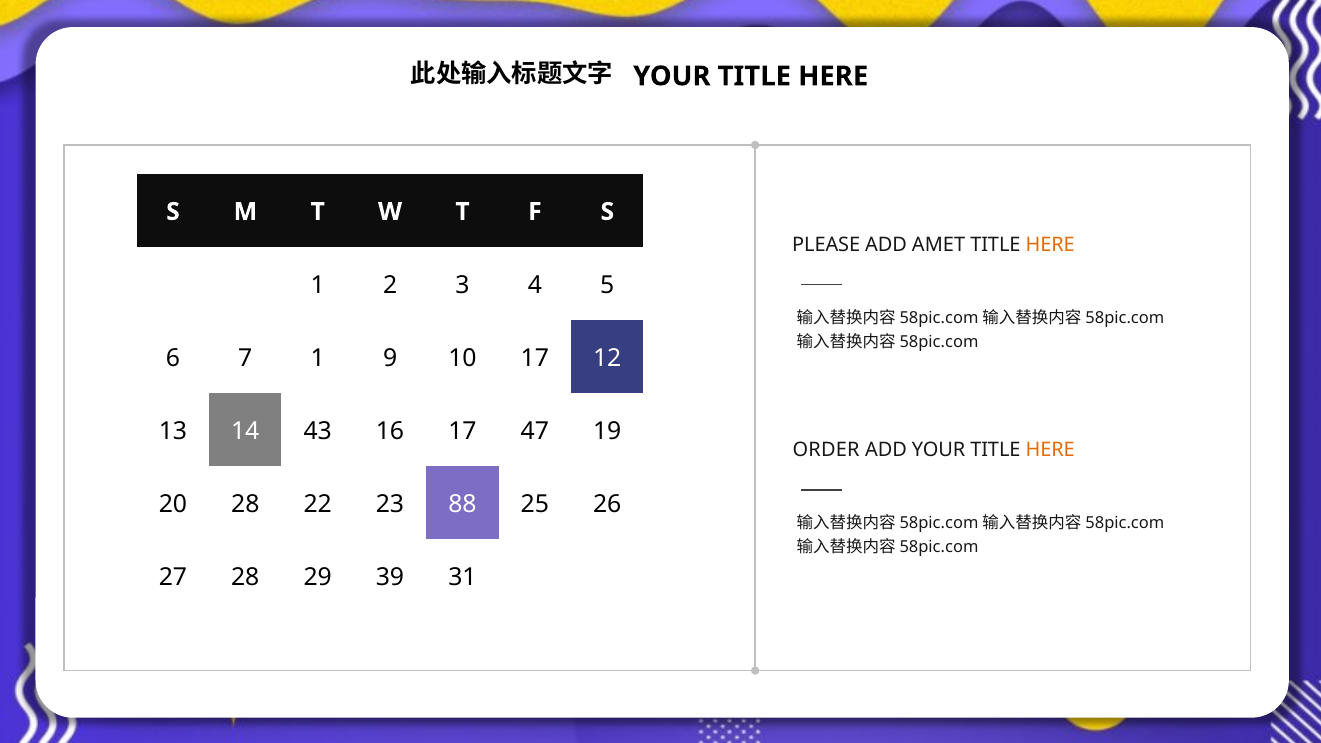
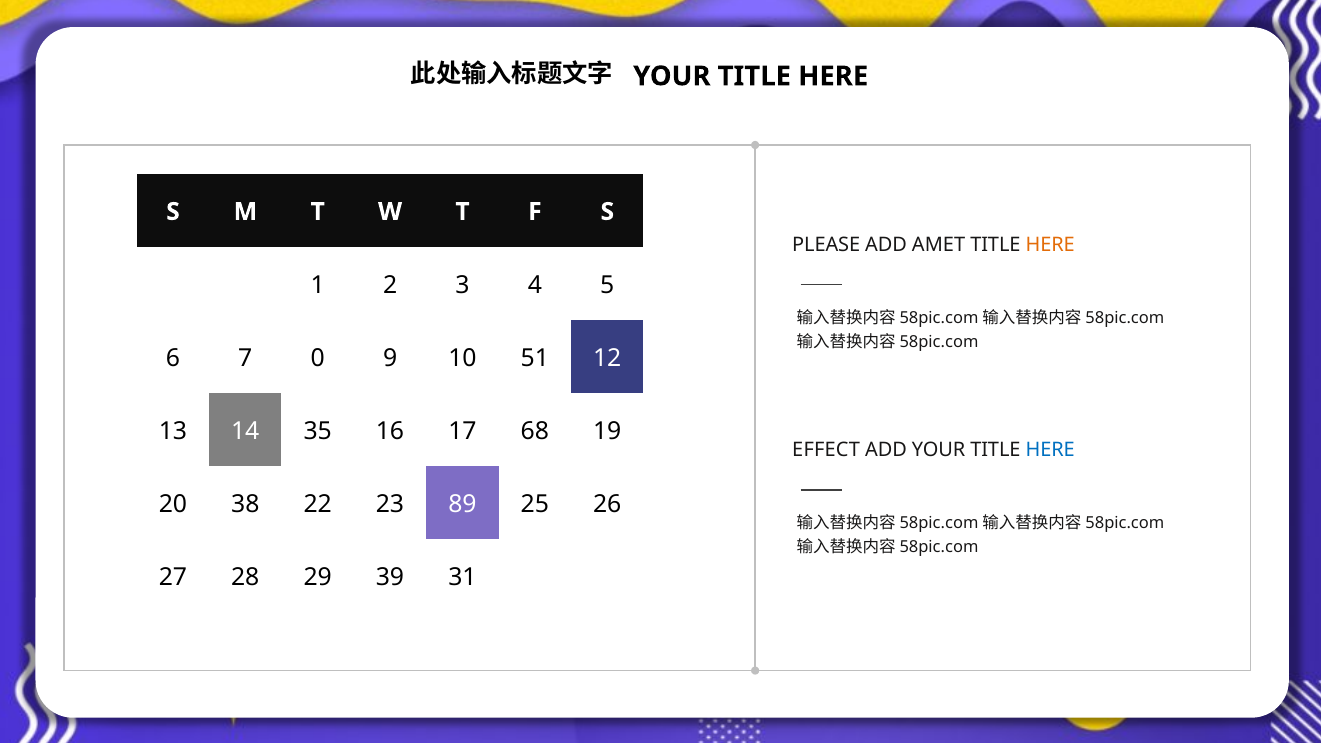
7 1: 1 -> 0 (318, 358)
10 17: 17 -> 51 (535, 358)
43: 43 -> 35 (318, 431)
47: 47 -> 68 (535, 431)
ORDER: ORDER -> EFFECT (826, 450)
HERE colour: orange -> blue (1050, 450)
20 28: 28 -> 38 (245, 504)
88: 88 -> 89 (462, 504)
